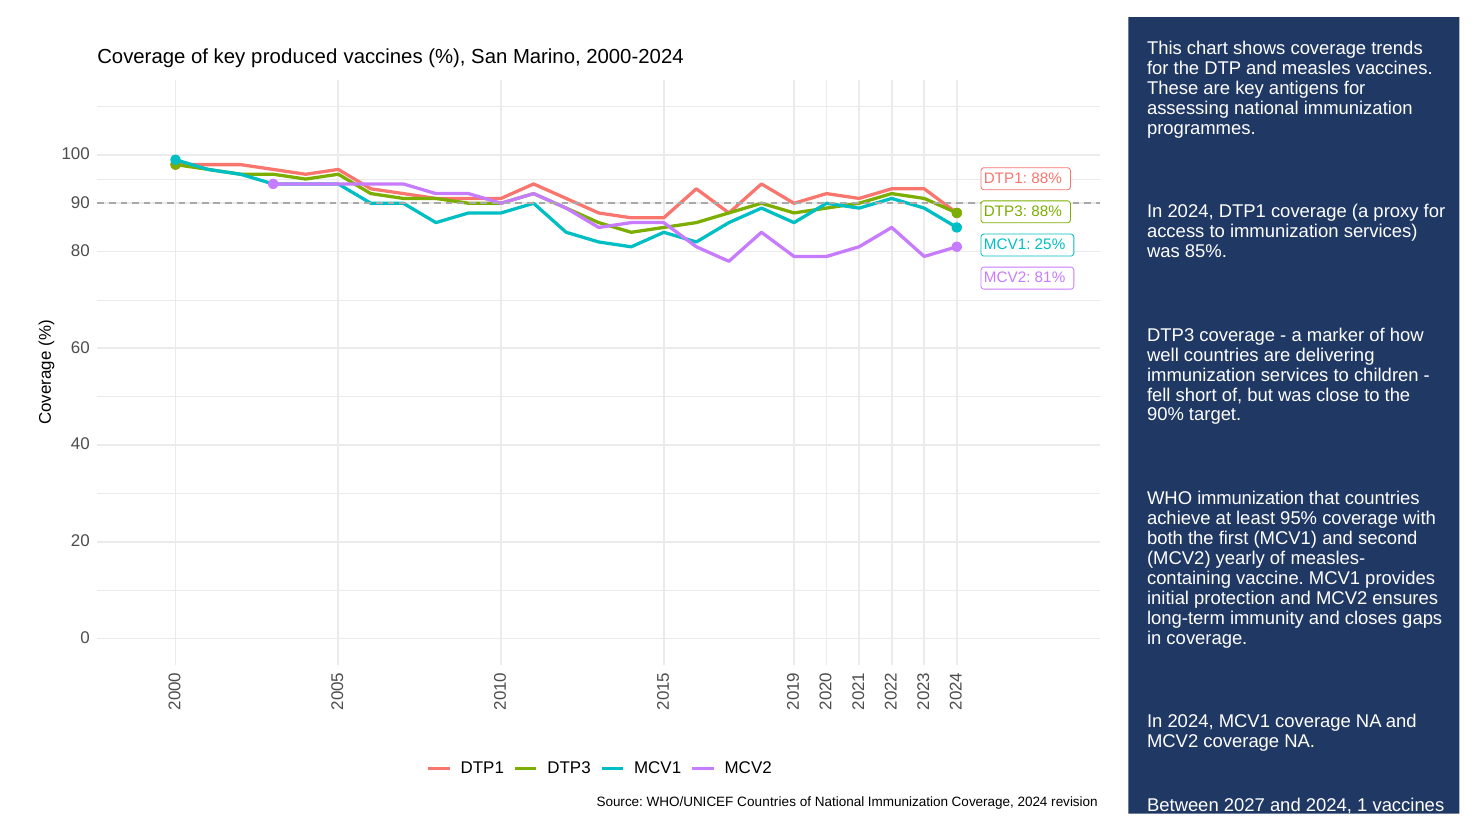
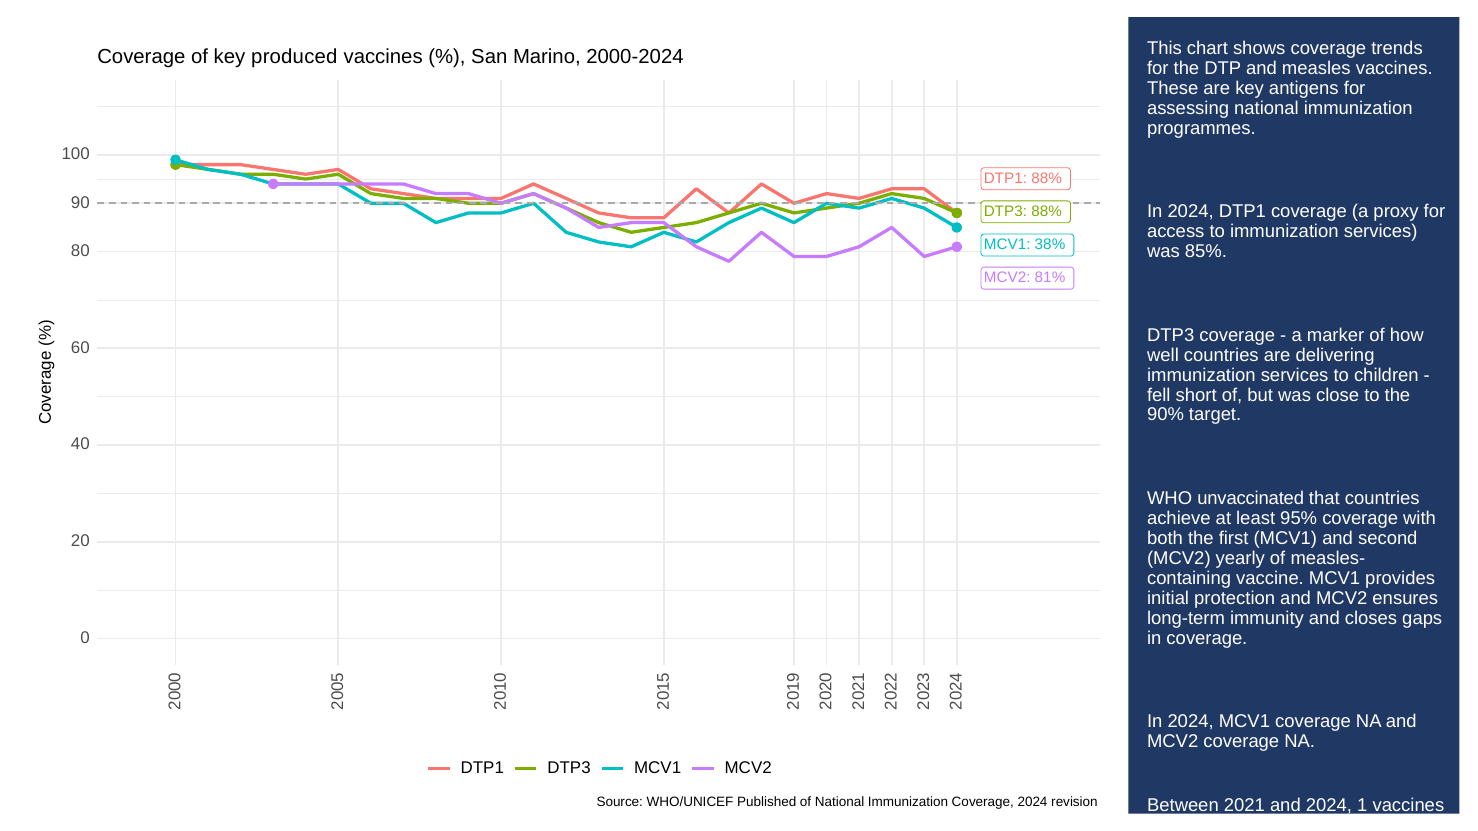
25%: 25% -> 38% (1050, 244)
WHO immunization: immunization -> unvaccinated (1251, 499)
WHO/UNICEF Countries: Countries -> Published (767, 802)
2027: 2027 -> 2021 (1244, 806)
